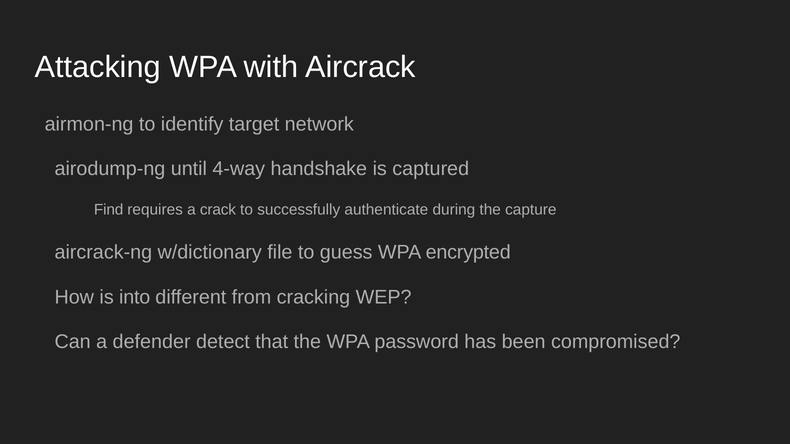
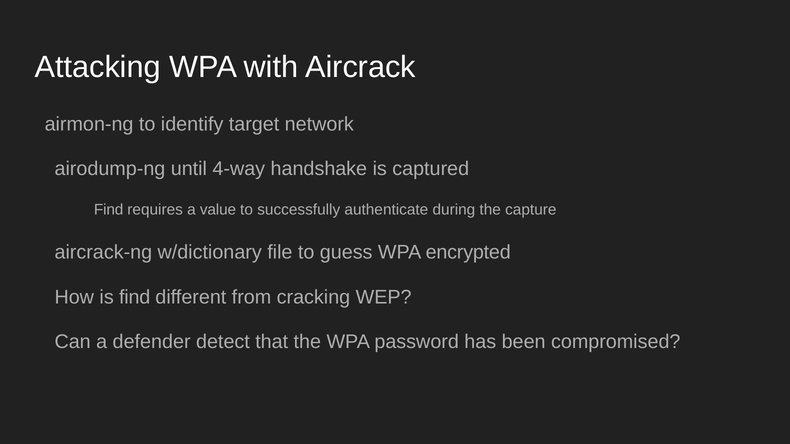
crack: crack -> value (218, 210)
is into: into -> find (135, 297)
